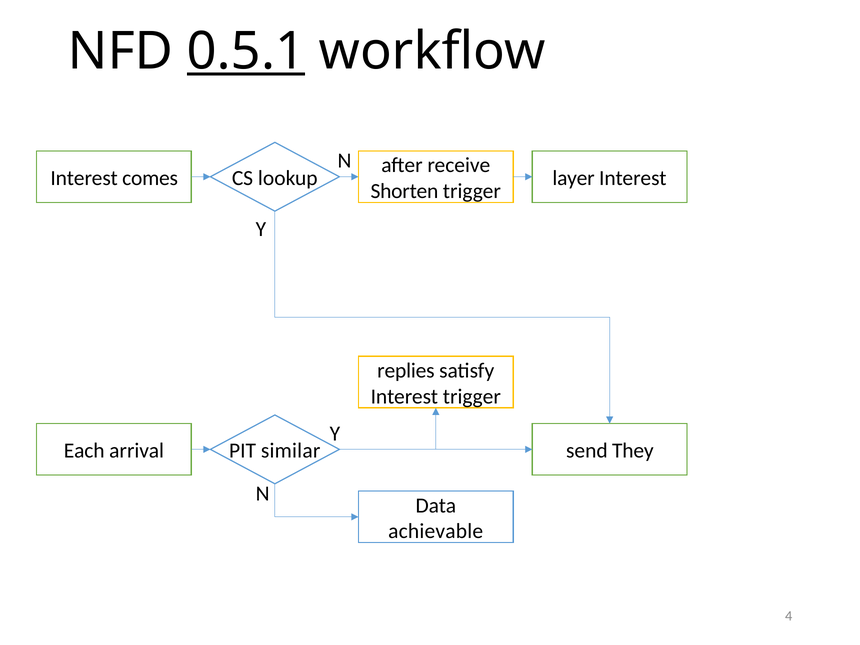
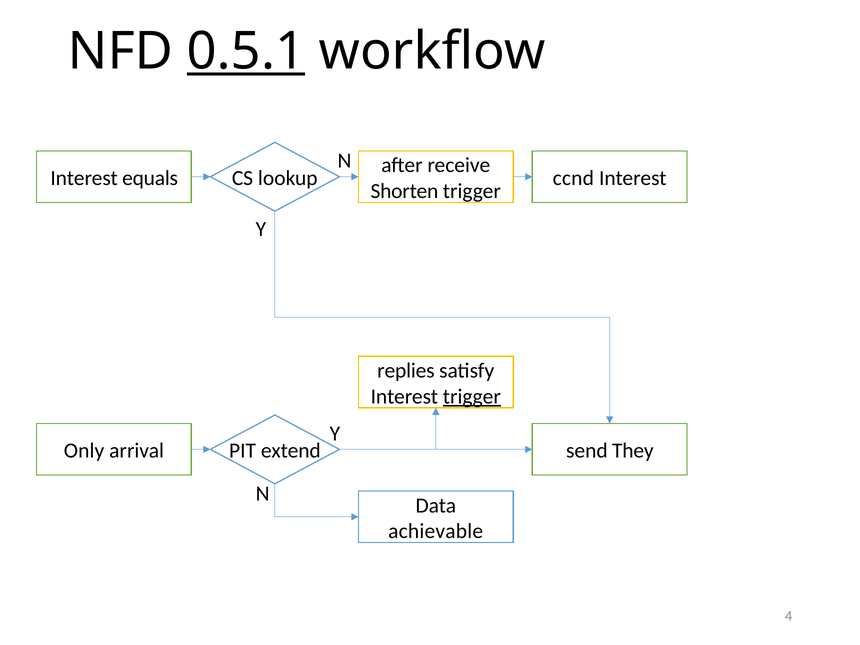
comes: comes -> equals (150, 178)
layer: layer -> ccnd (573, 178)
trigger underline: none -> present (472, 396)
Each: Each -> Only (84, 451)
similar: similar -> extend (291, 451)
